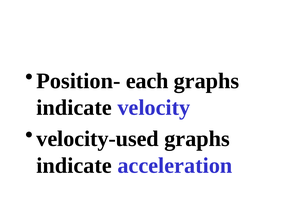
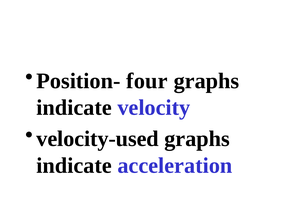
each: each -> four (147, 81)
